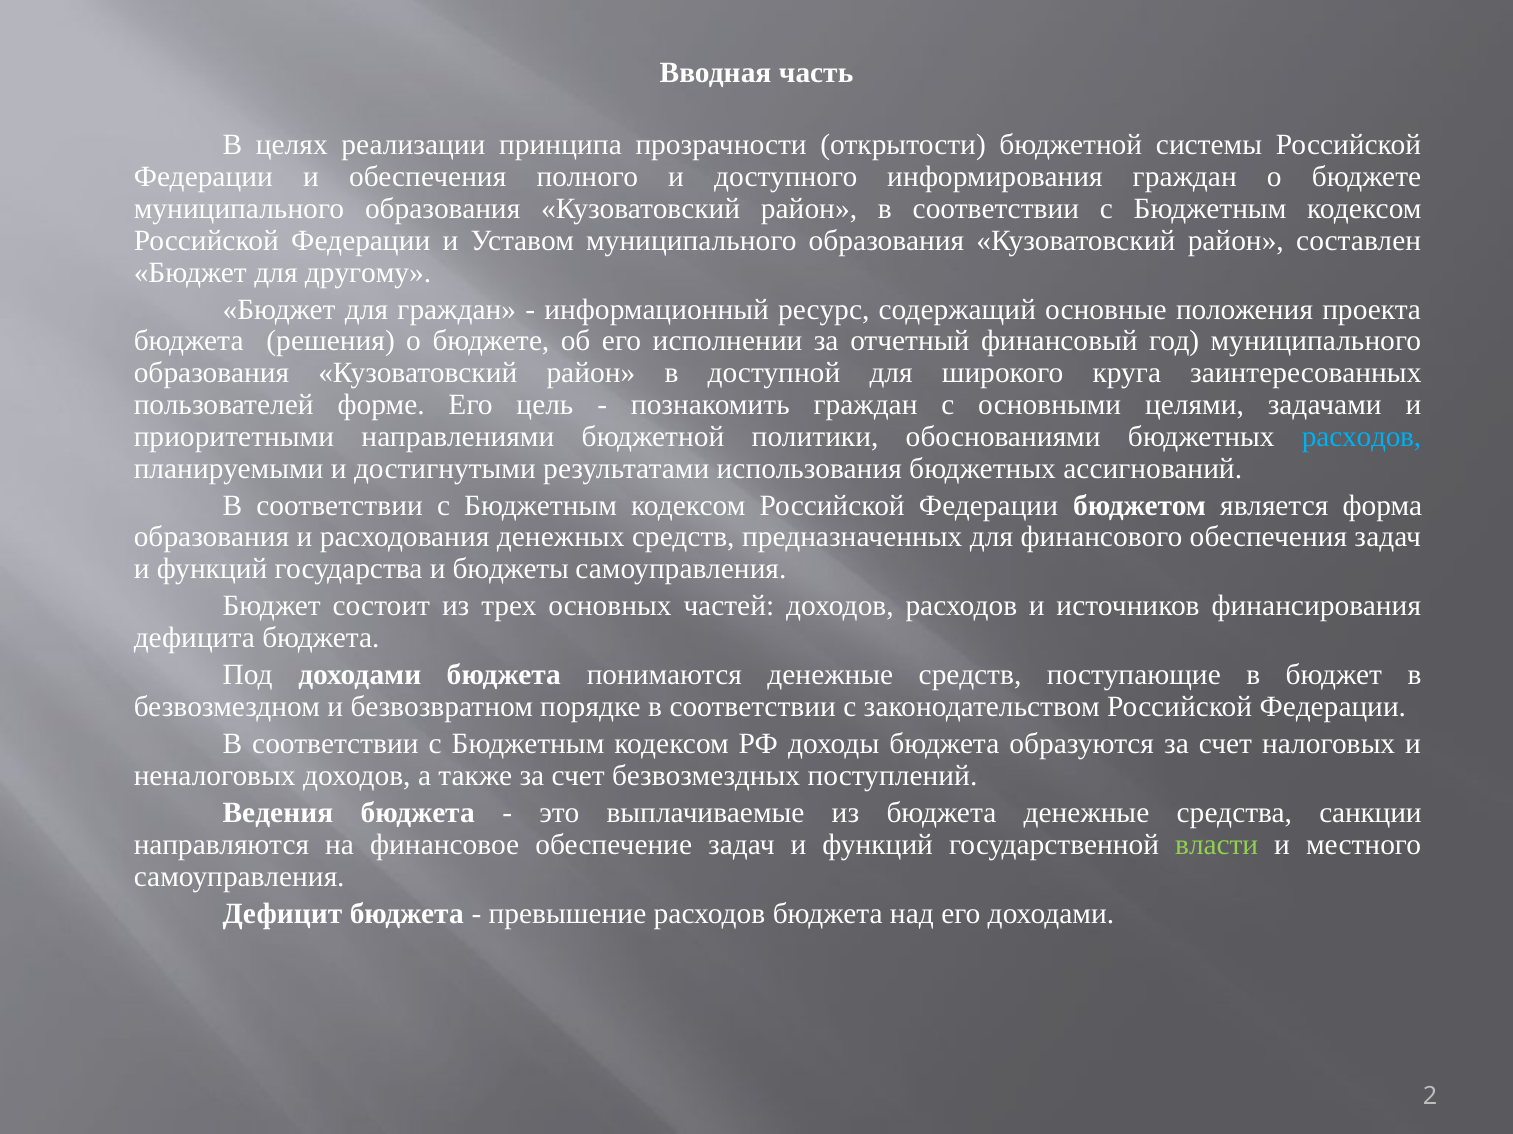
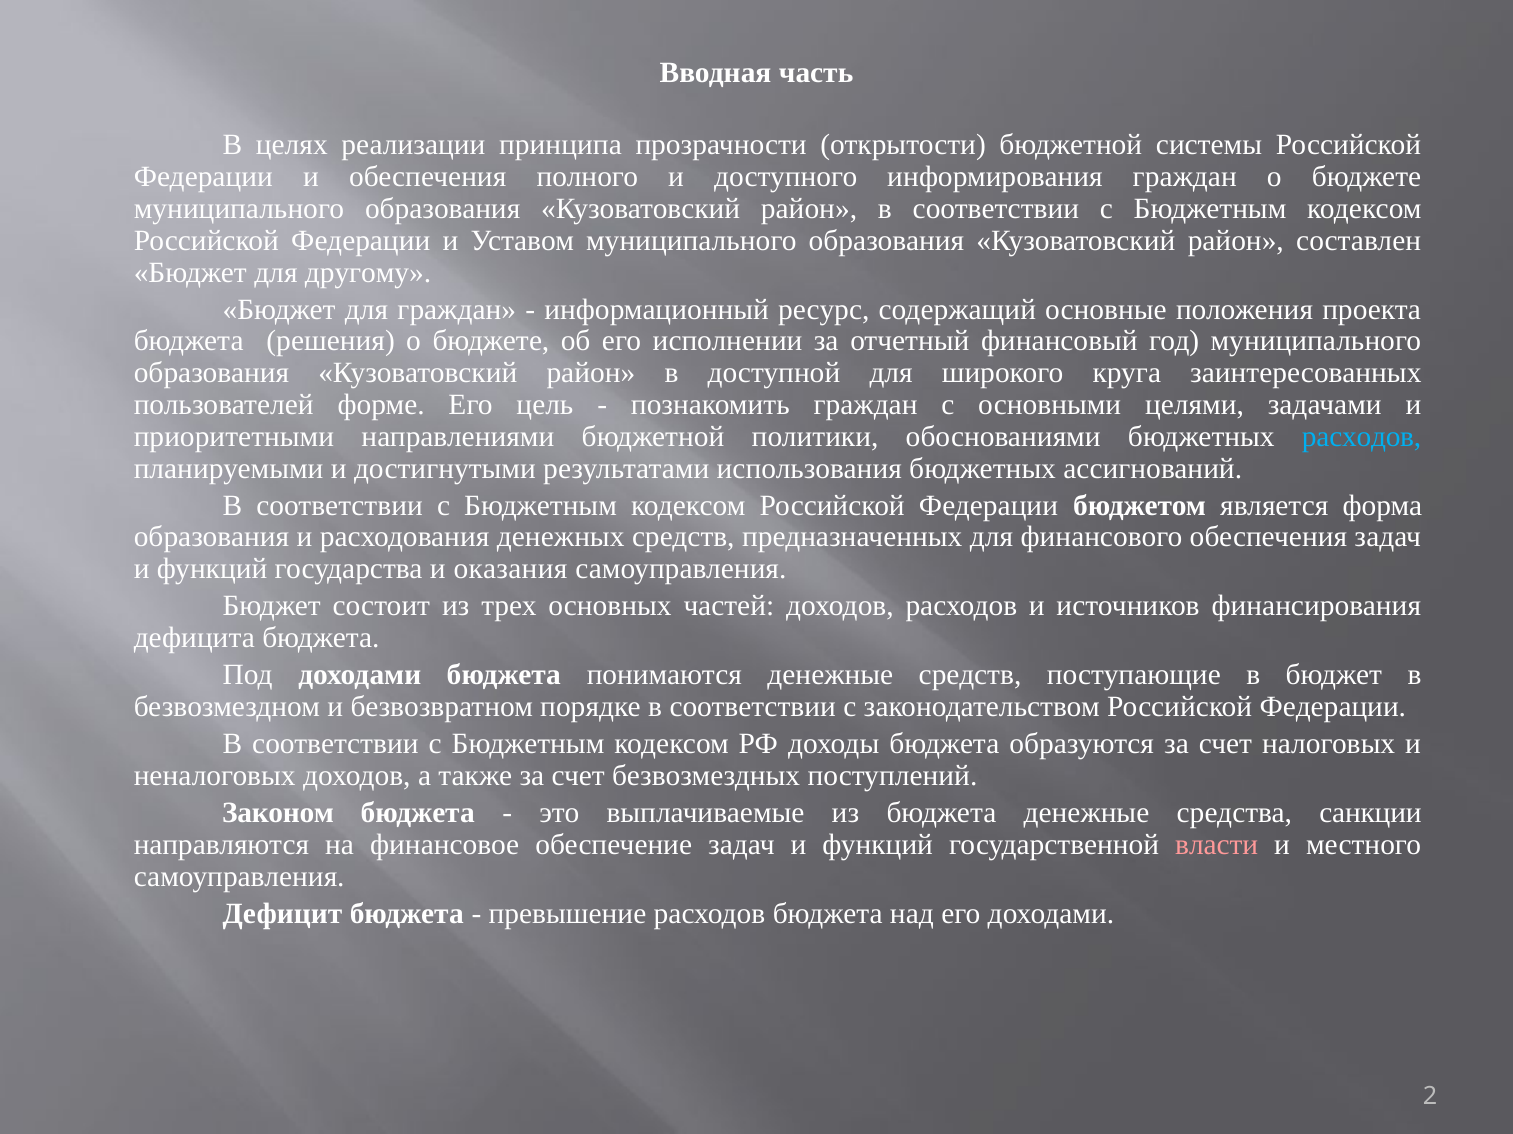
бюджеты: бюджеты -> оказания (510, 569)
Ведения: Ведения -> Законом (278, 813)
власти colour: light green -> pink (1217, 845)
